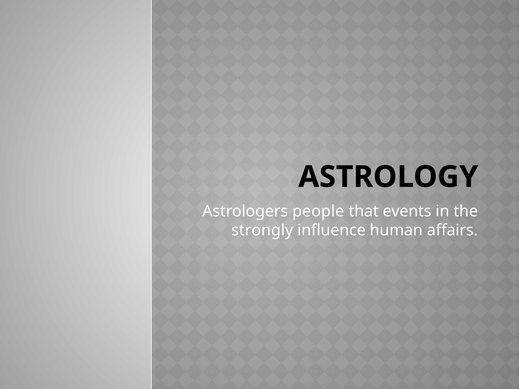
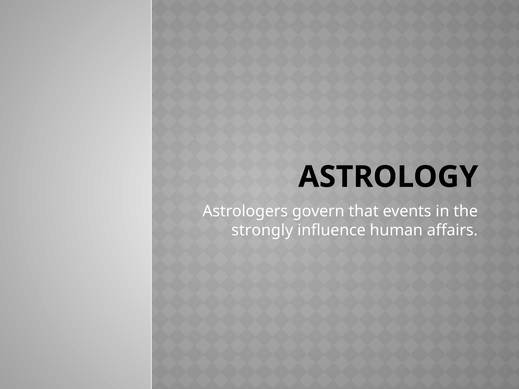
people: people -> govern (318, 212)
